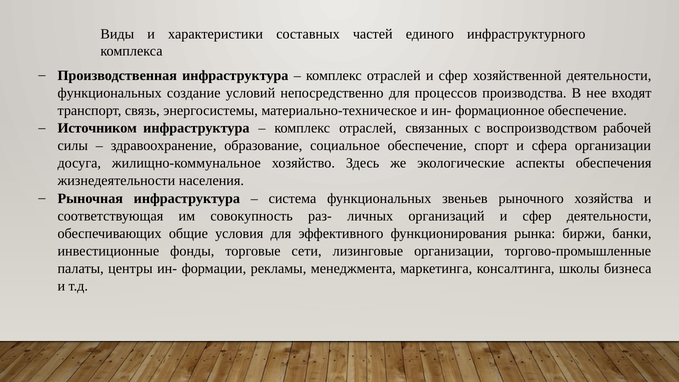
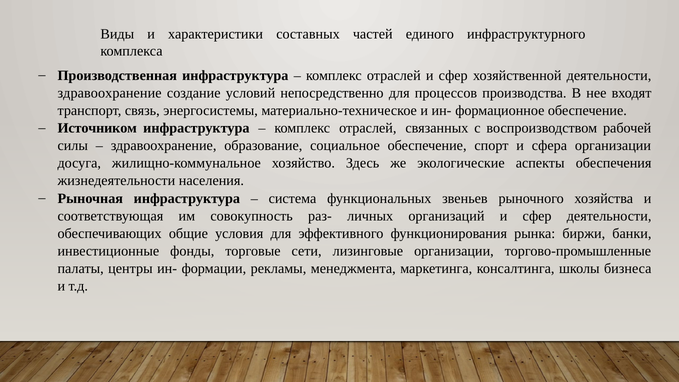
функциональных: функциональных -> здравоохранение (110, 93)
